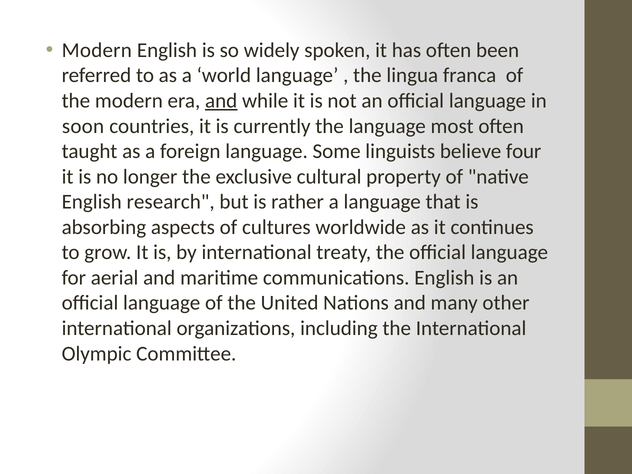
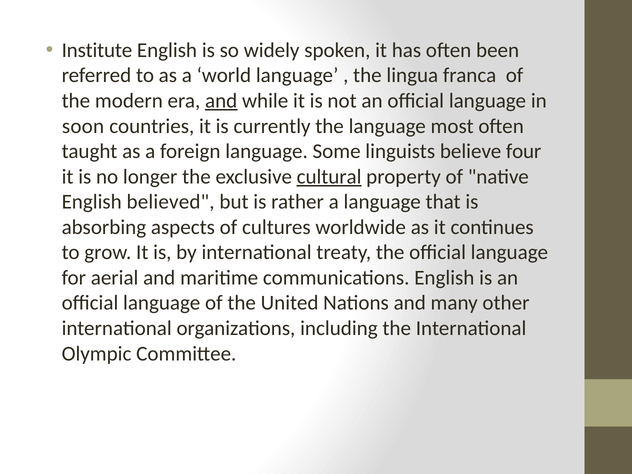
Modern: Modern -> Institute (97, 50)
cultural underline: none -> present (329, 177)
research: research -> believed (171, 202)
